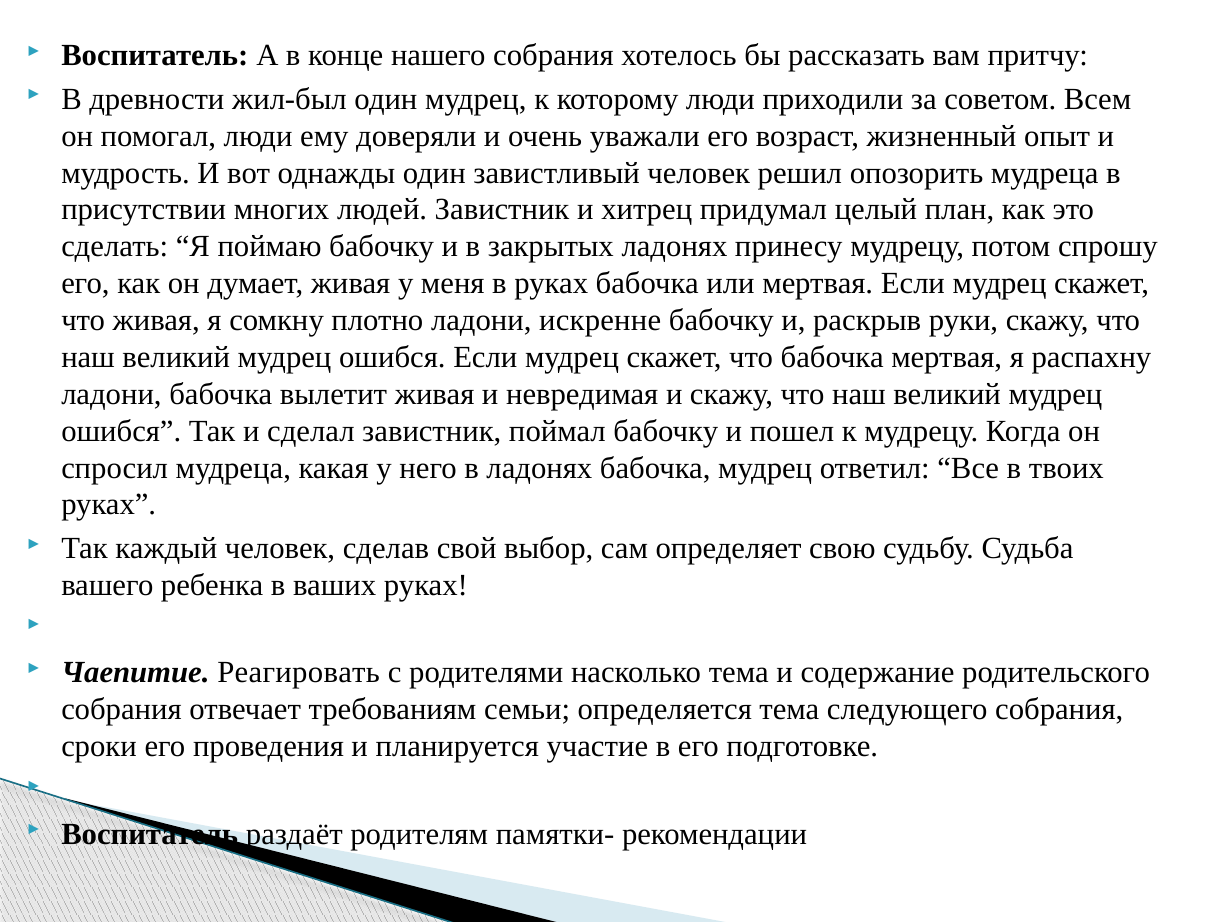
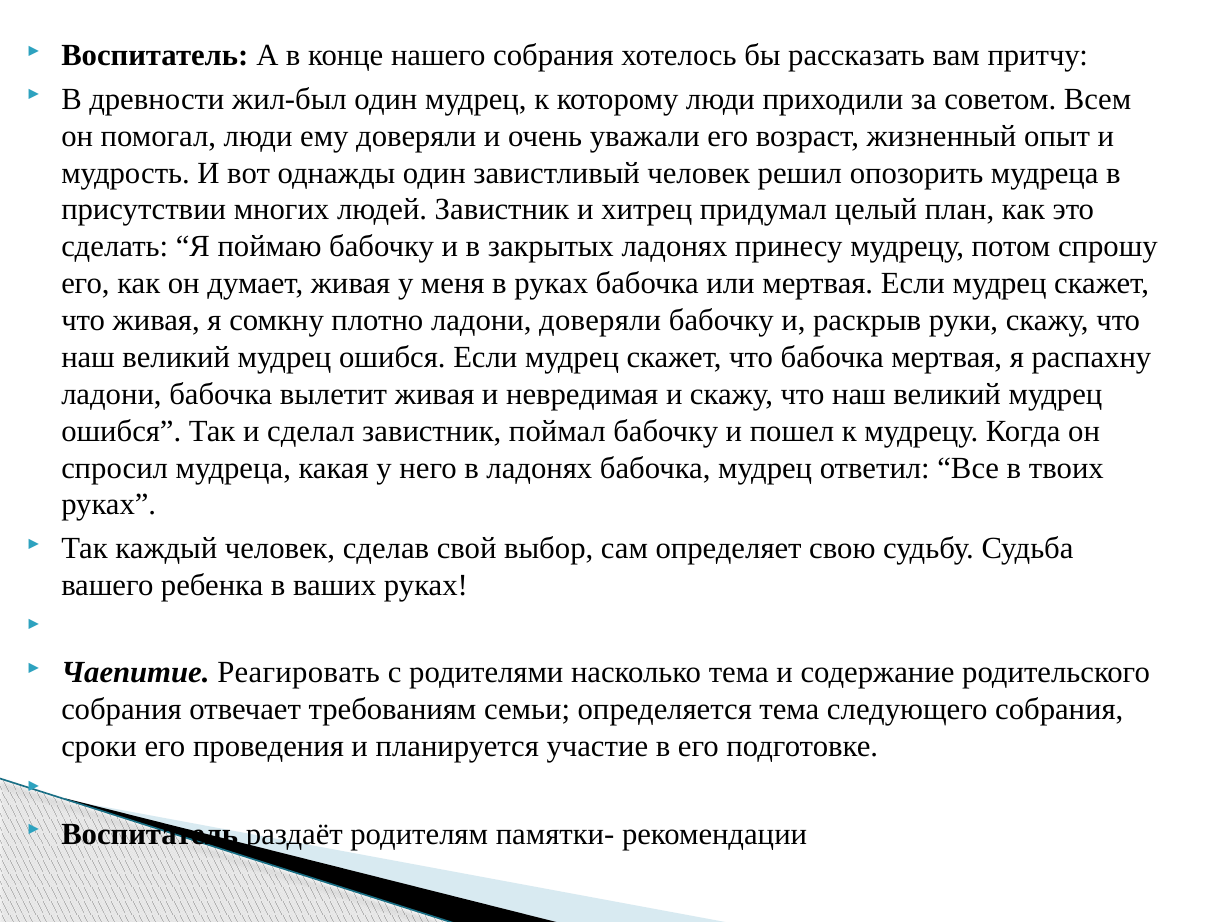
ладони искренне: искренне -> доверяли (600, 320)
